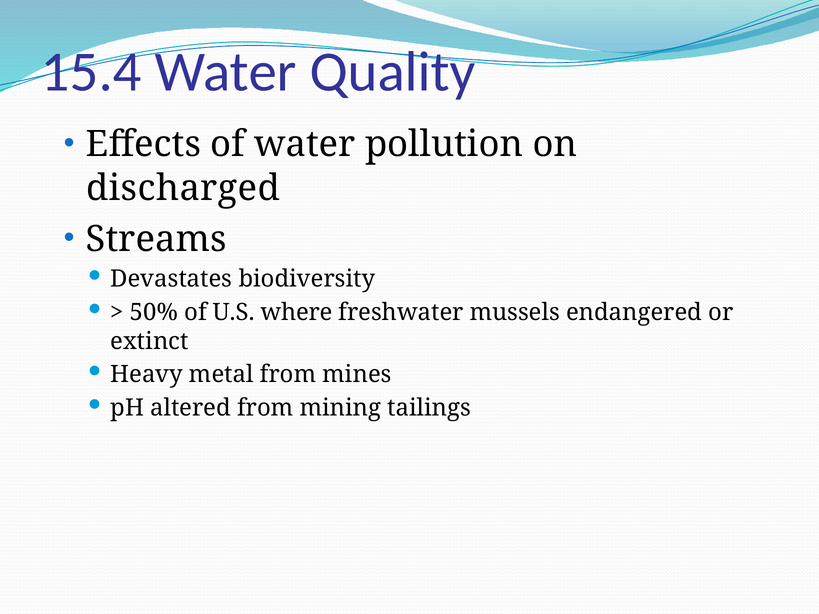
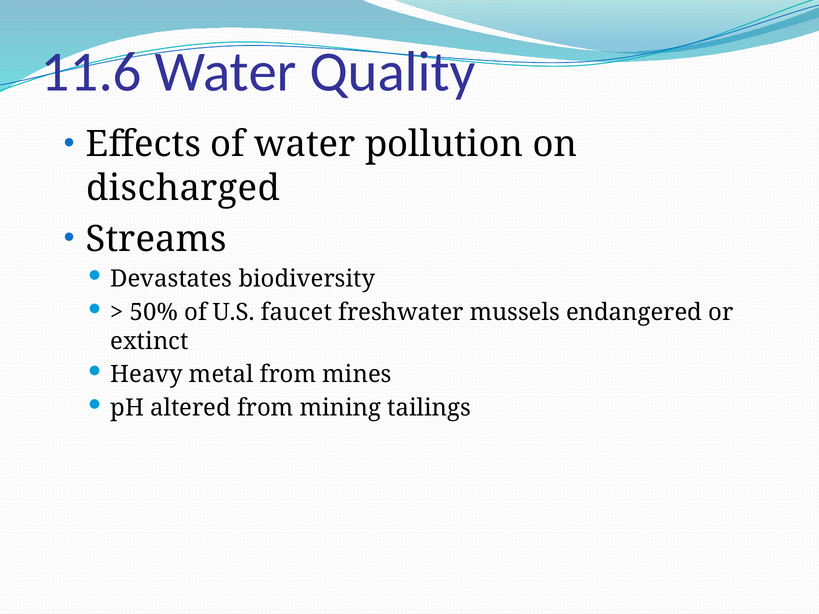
15.4: 15.4 -> 11.6 (91, 72)
where: where -> faucet (296, 313)
